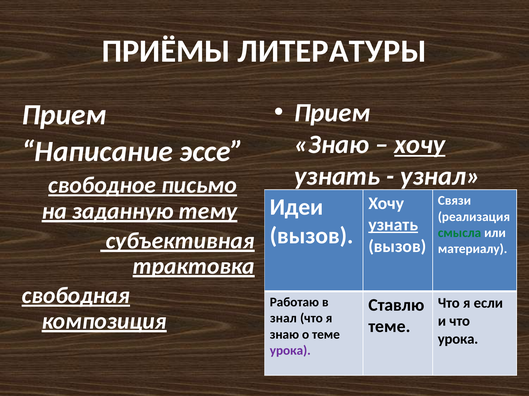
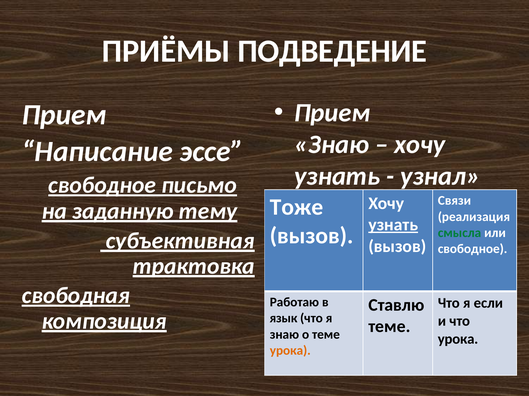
ЛИТЕРАТУРЫ: ЛИТЕРАТУРЫ -> ПОДВЕДЕНИЕ (332, 51)
хочу underline: present -> none (420, 145)
Идеи: Идеи -> Тоже (296, 207)
материалу: материалу -> свободное (473, 249)
знал: знал -> язык (284, 319)
урока colour: purple -> orange (290, 351)
